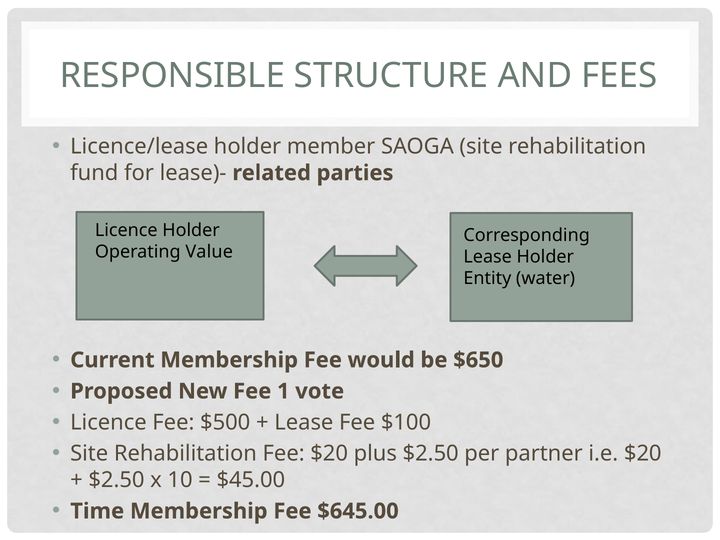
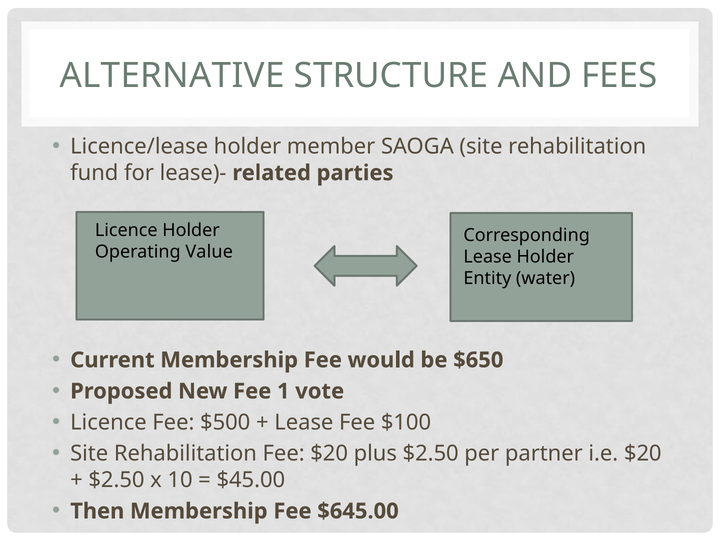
RESPONSIBLE: RESPONSIBLE -> ALTERNATIVE (172, 75)
Time: Time -> Then (97, 511)
